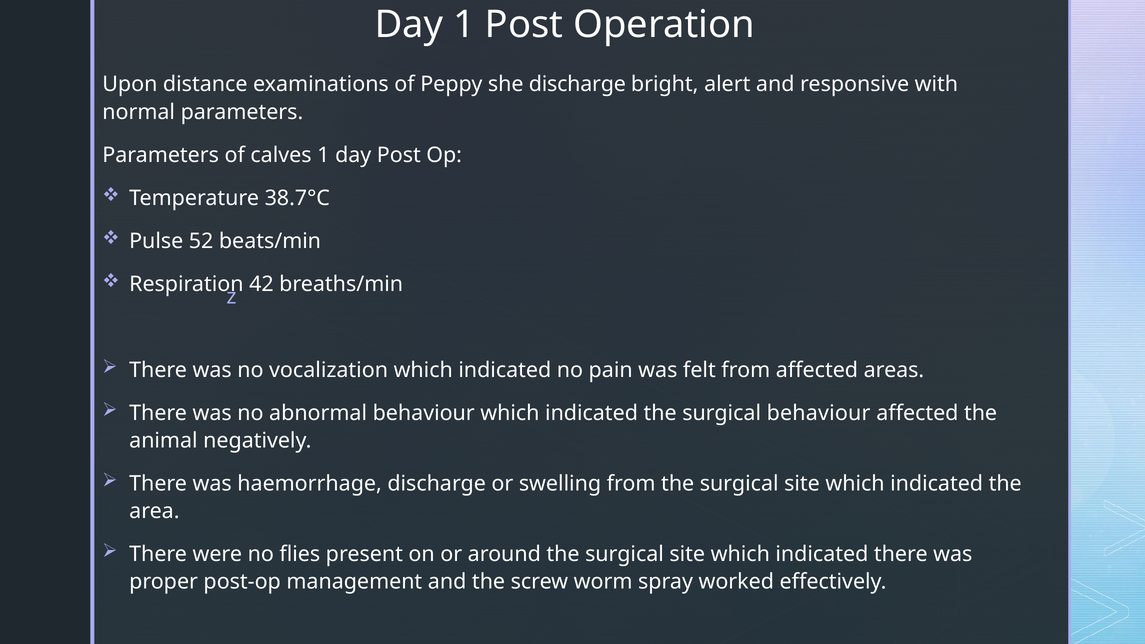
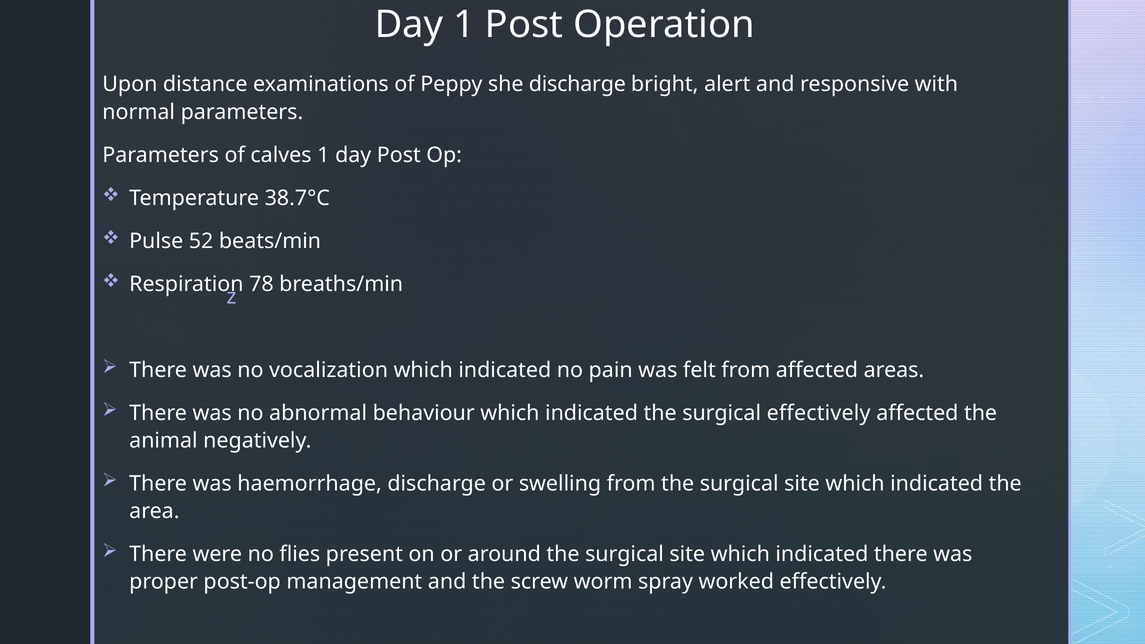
42: 42 -> 78 (261, 284)
surgical behaviour: behaviour -> effectively (819, 413)
